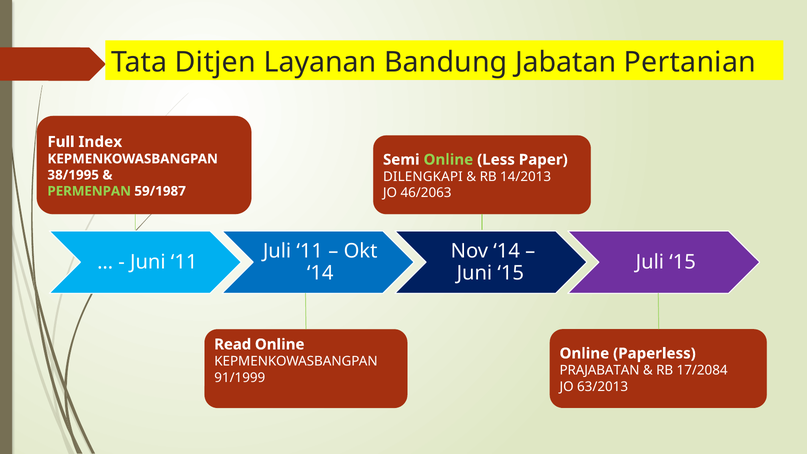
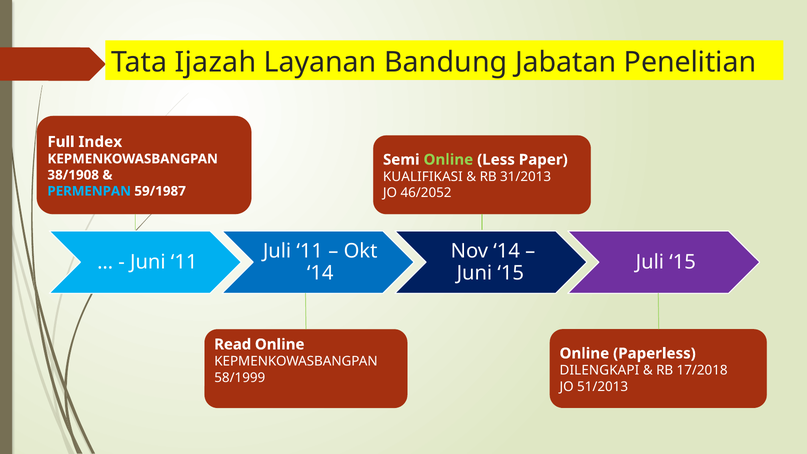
Ditjen: Ditjen -> Ijazah (215, 63)
Pertanian: Pertanian -> Penelitian (690, 63)
38/1995: 38/1995 -> 38/1908 (73, 175)
DILENGKAPI: DILENGKAPI -> KUALIFIKASI (423, 177)
14/2013: 14/2013 -> 31/2013 (526, 177)
PERMENPAN colour: light green -> light blue (89, 191)
46/2063: 46/2063 -> 46/2052 (426, 193)
PRAJABATAN: PRAJABATAN -> DILENGKAPI (599, 370)
17/2084: 17/2084 -> 17/2018 (702, 370)
91/1999: 91/1999 -> 58/1999 (240, 378)
63/2013: 63/2013 -> 51/2013 (603, 387)
